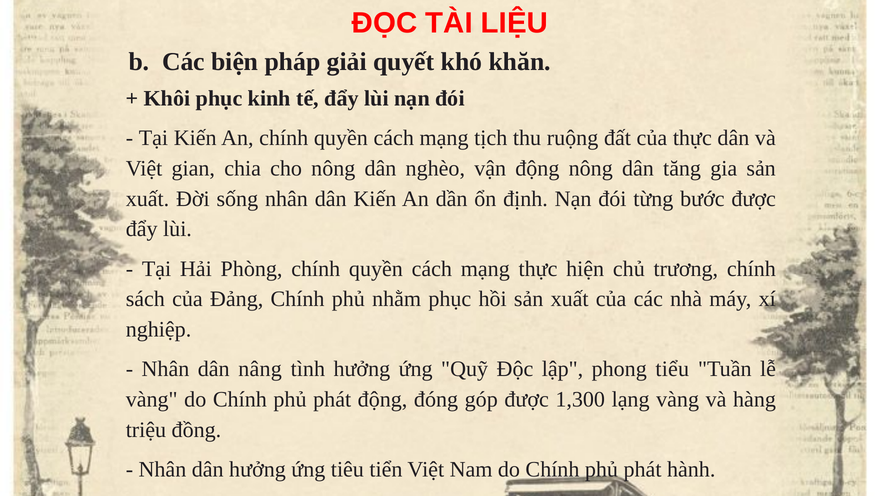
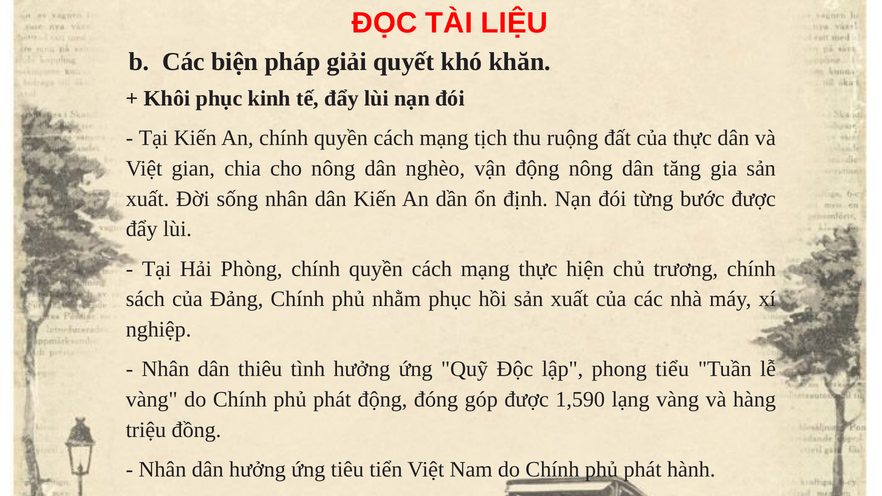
nâng: nâng -> thiêu (260, 369)
1,300: 1,300 -> 1,590 (580, 400)
